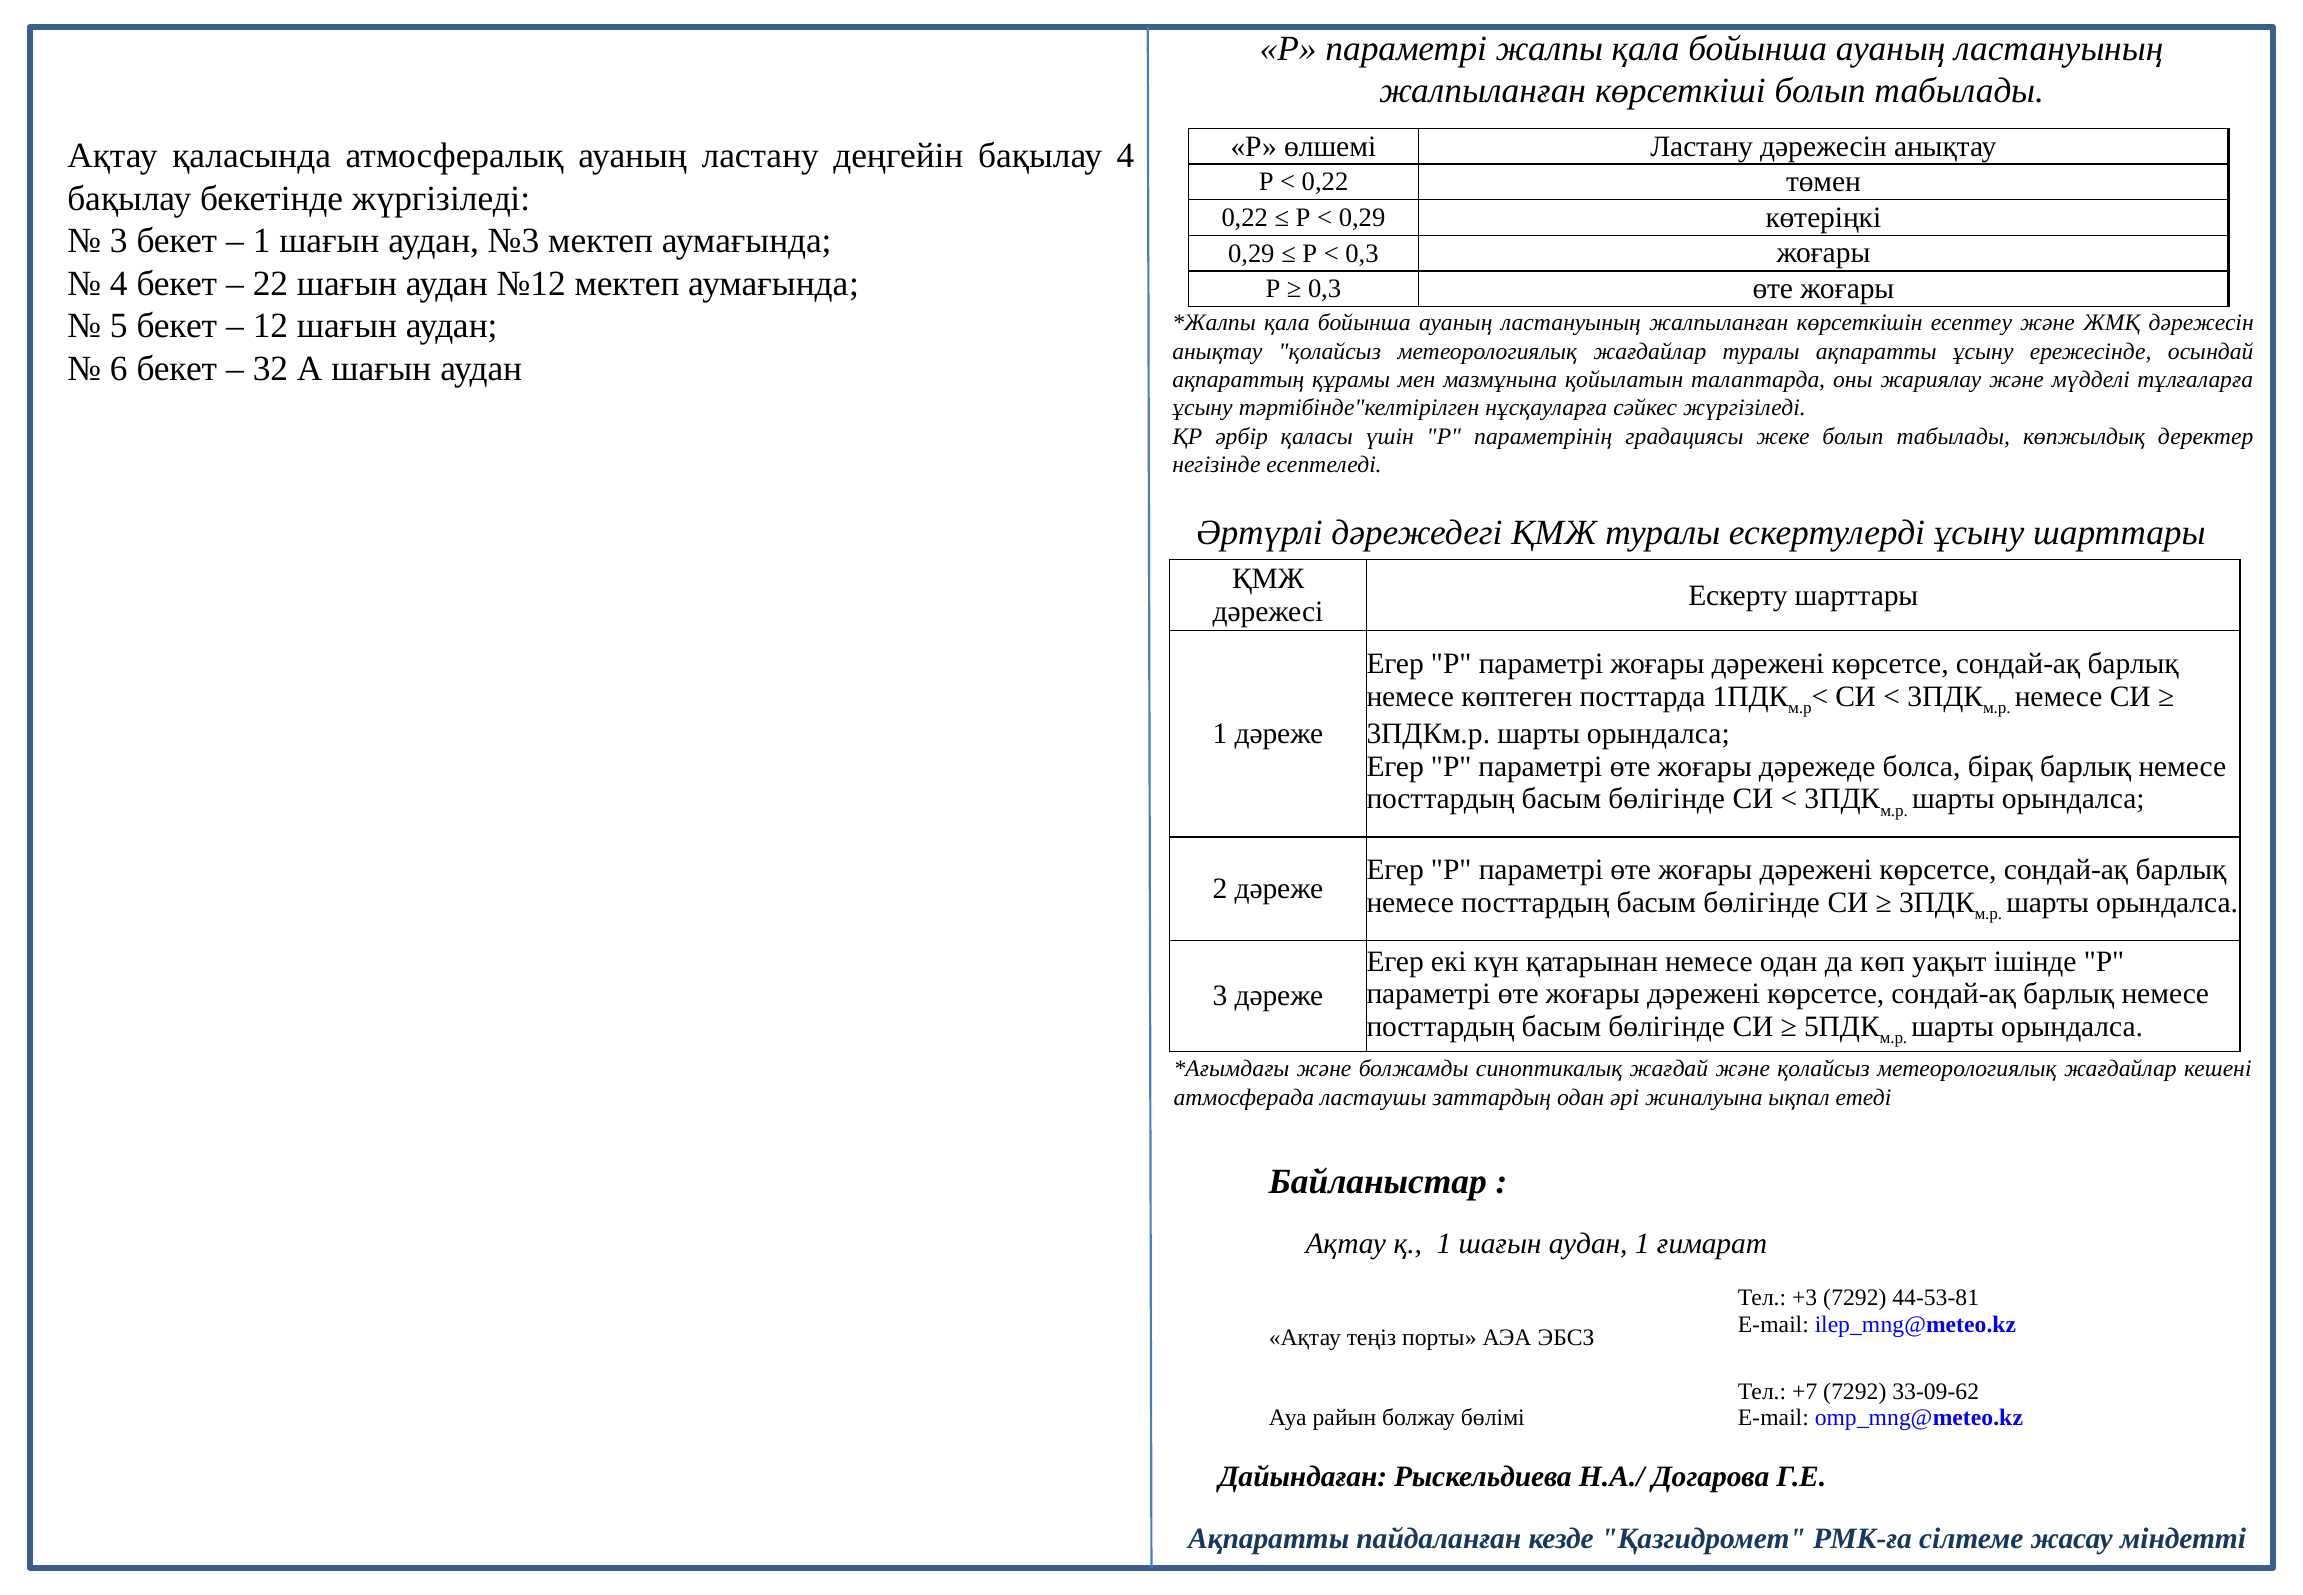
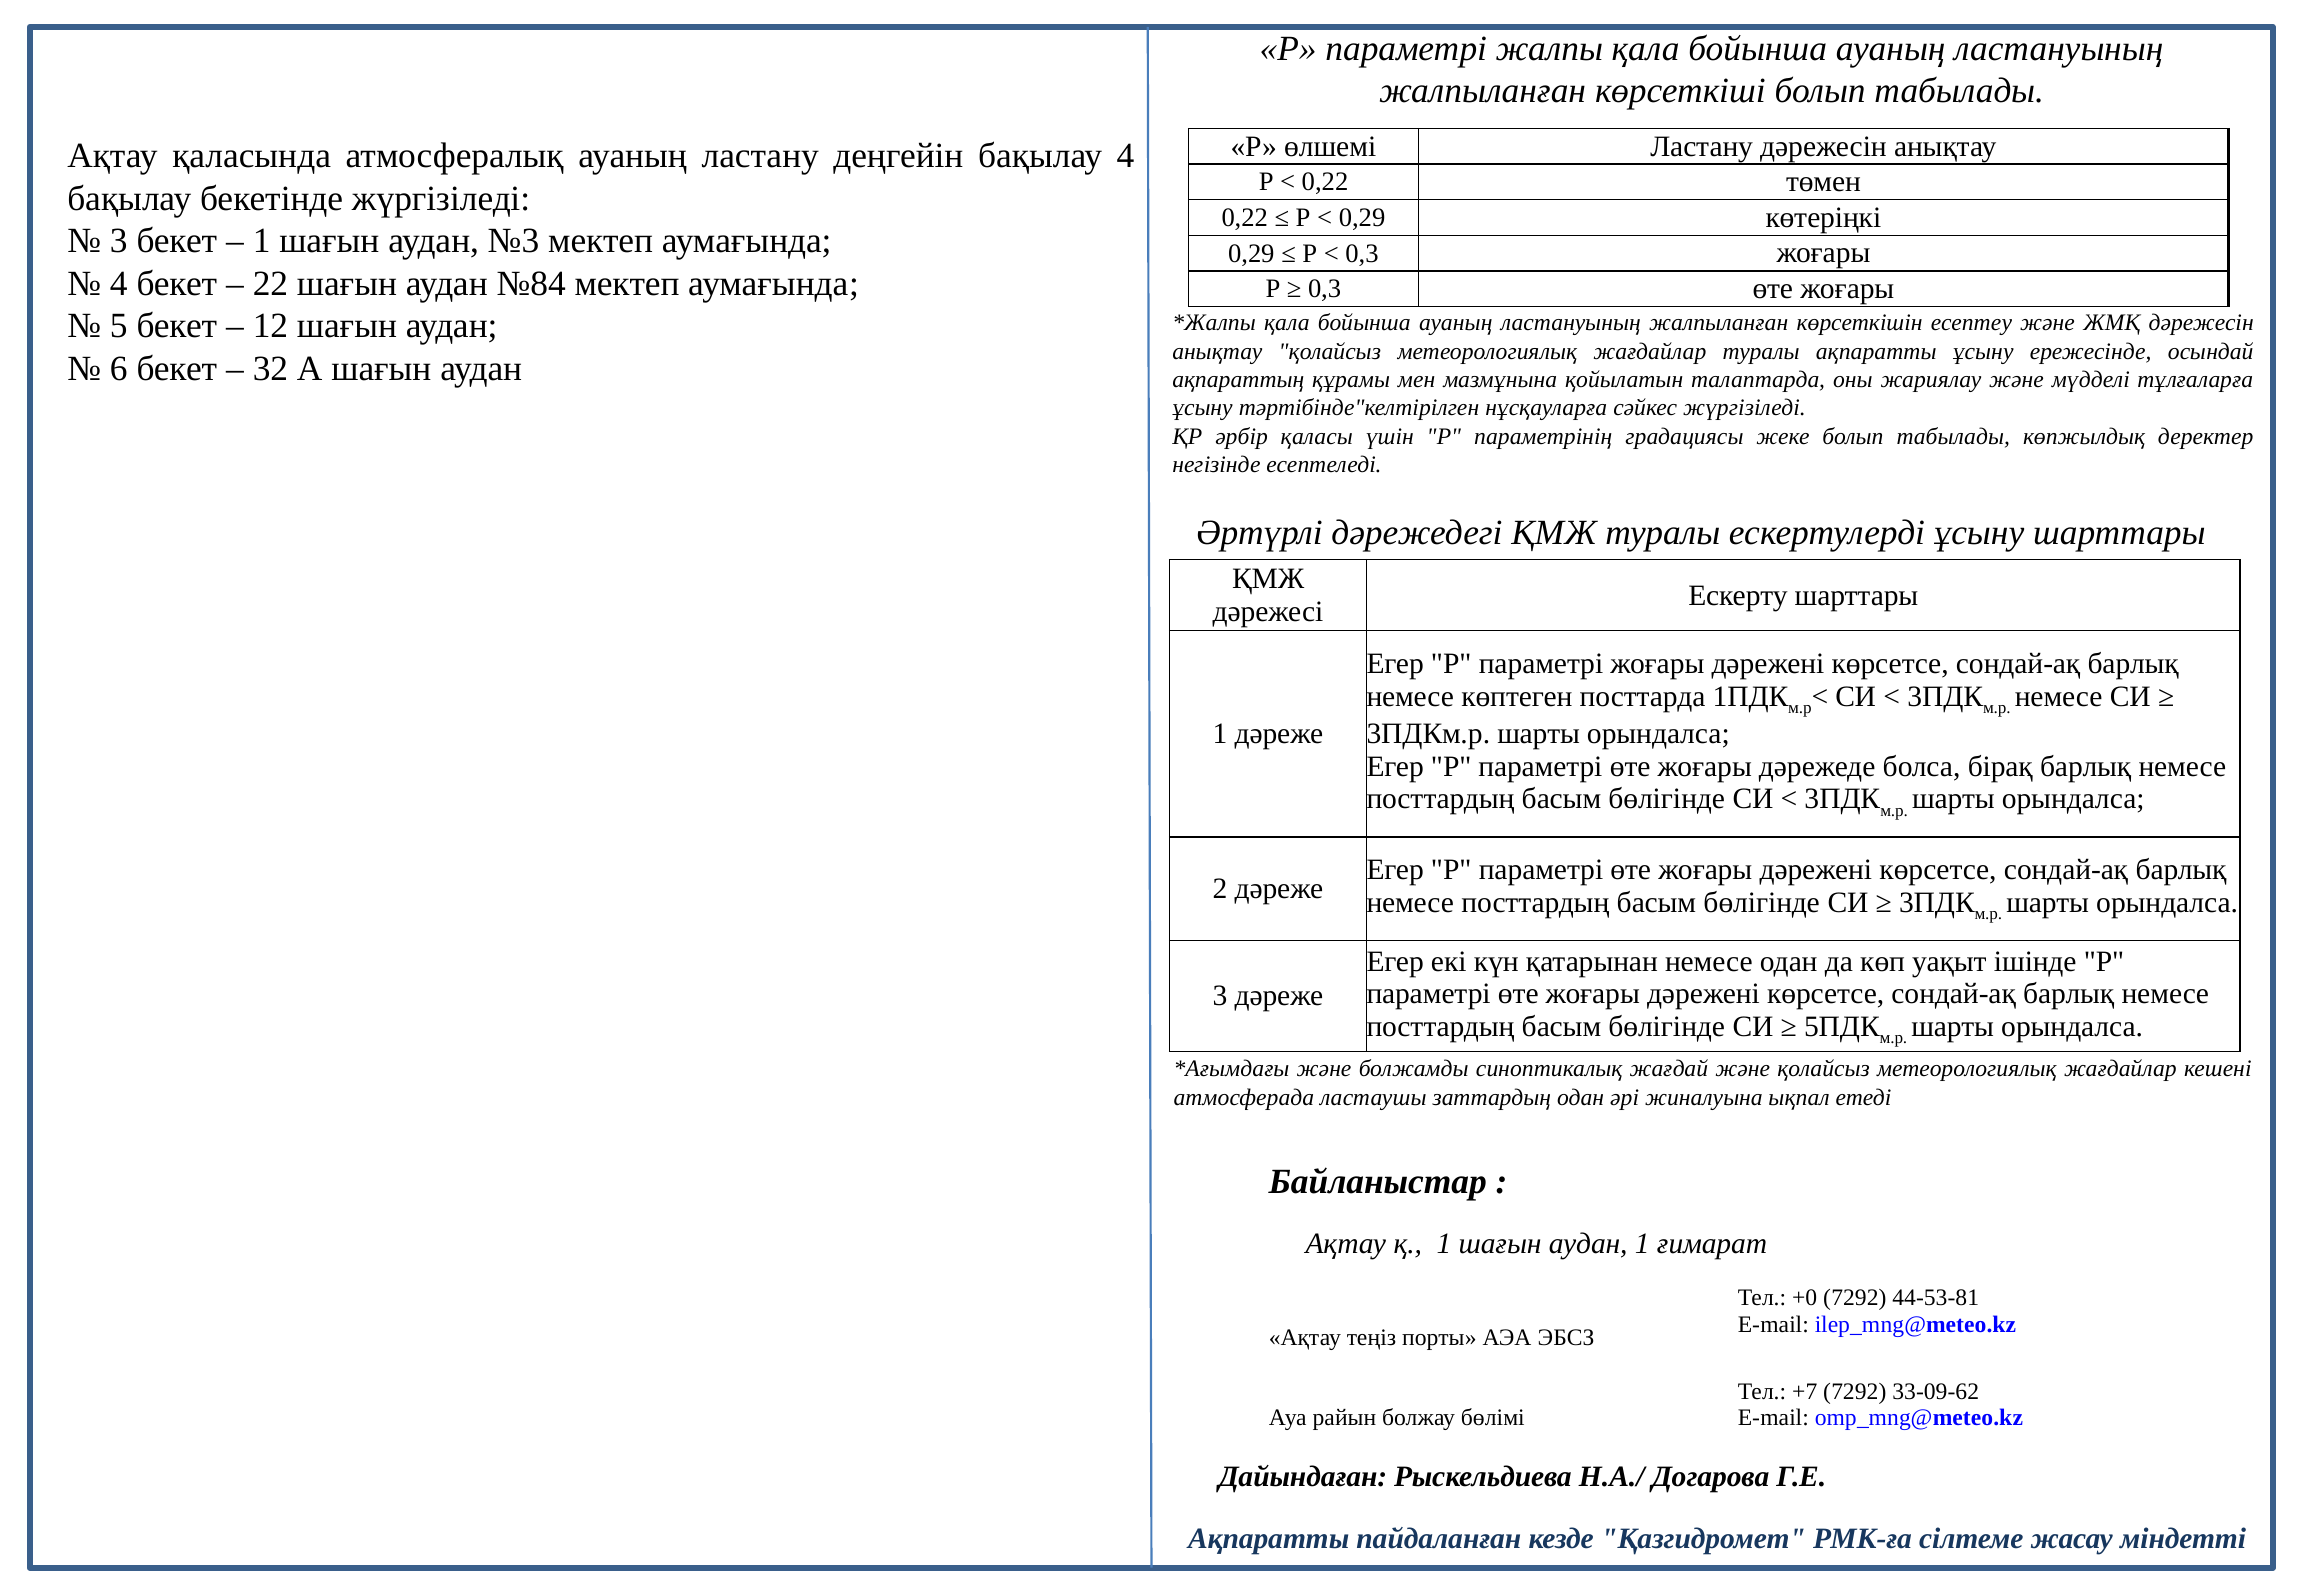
№12: №12 -> №84 (531, 283)
+3: +3 -> +0 (1805, 1298)
